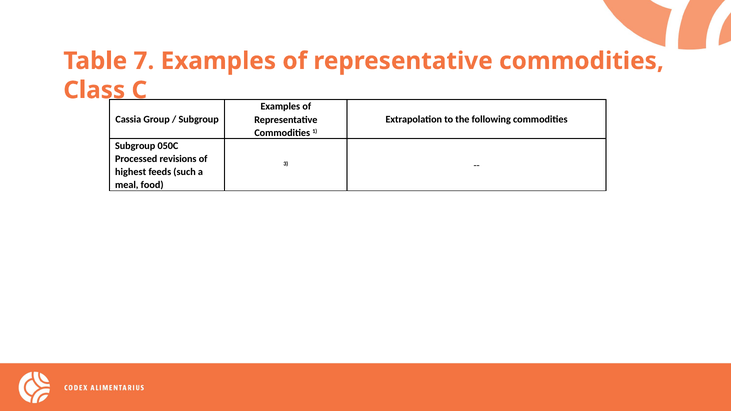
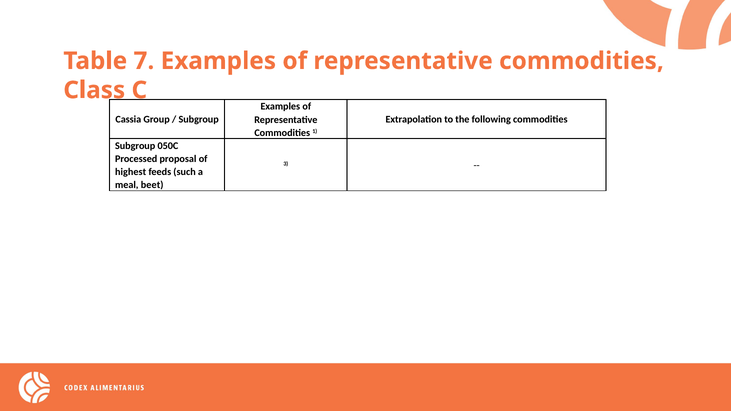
revisions: revisions -> proposal (178, 159)
food: food -> beet (152, 185)
